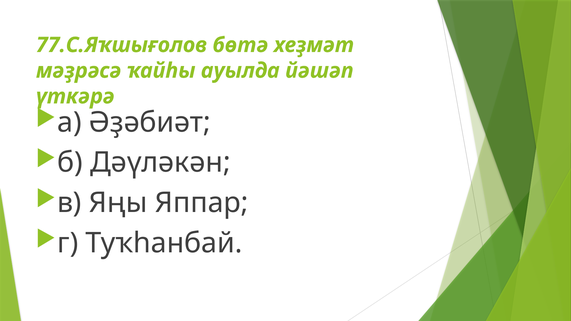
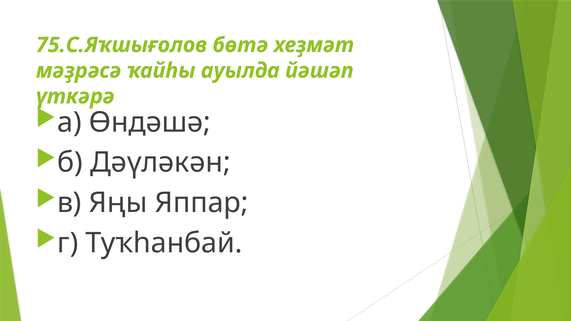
77.С.Яҡшығолов: 77.С.Яҡшығолов -> 75.С.Яҡшығолов (121, 45)
Әҙәбиәт: Әҙәбиәт -> Өндәшә (150, 122)
